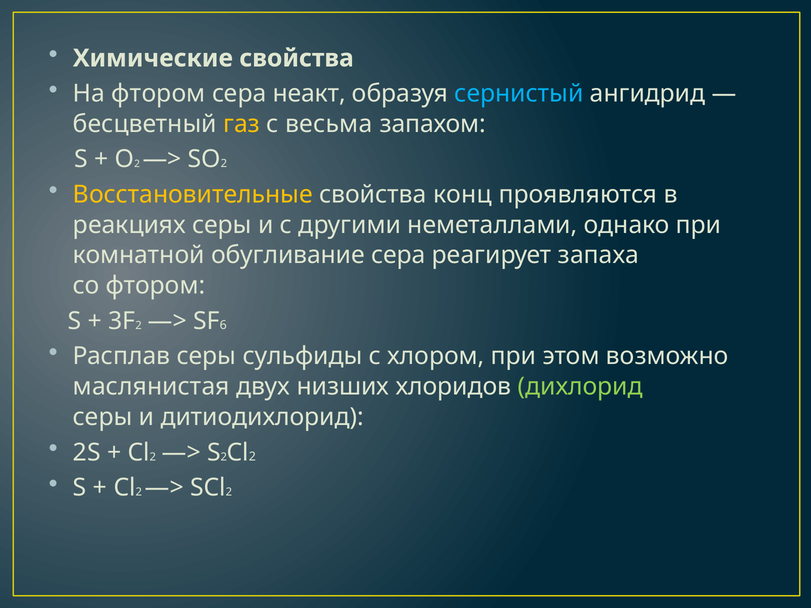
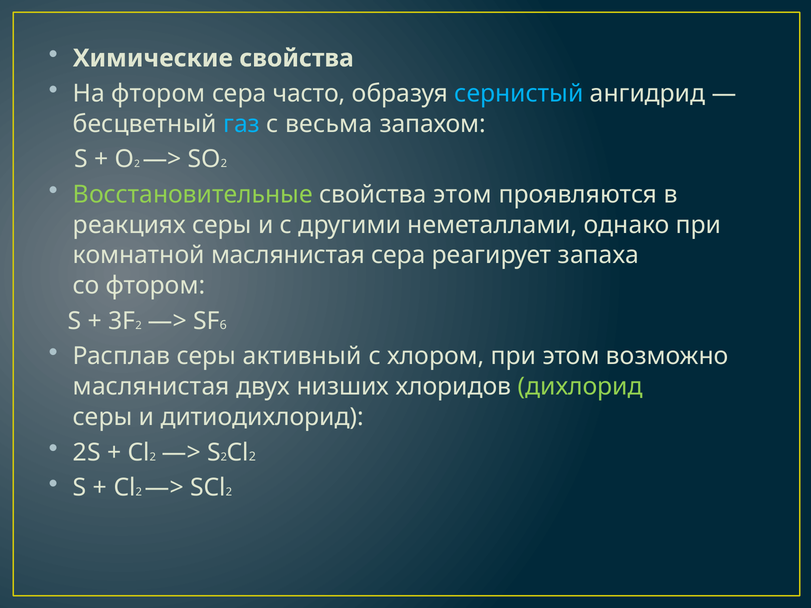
неакт: неакт -> часто (309, 94)
газ colour: yellow -> light blue (242, 124)
Восстановительные colour: yellow -> light green (193, 195)
свойства конц: конц -> этом (463, 195)
комнатной обугливание: обугливание -> маслянистая (288, 255)
сульфиды: сульфиды -> активный (302, 356)
